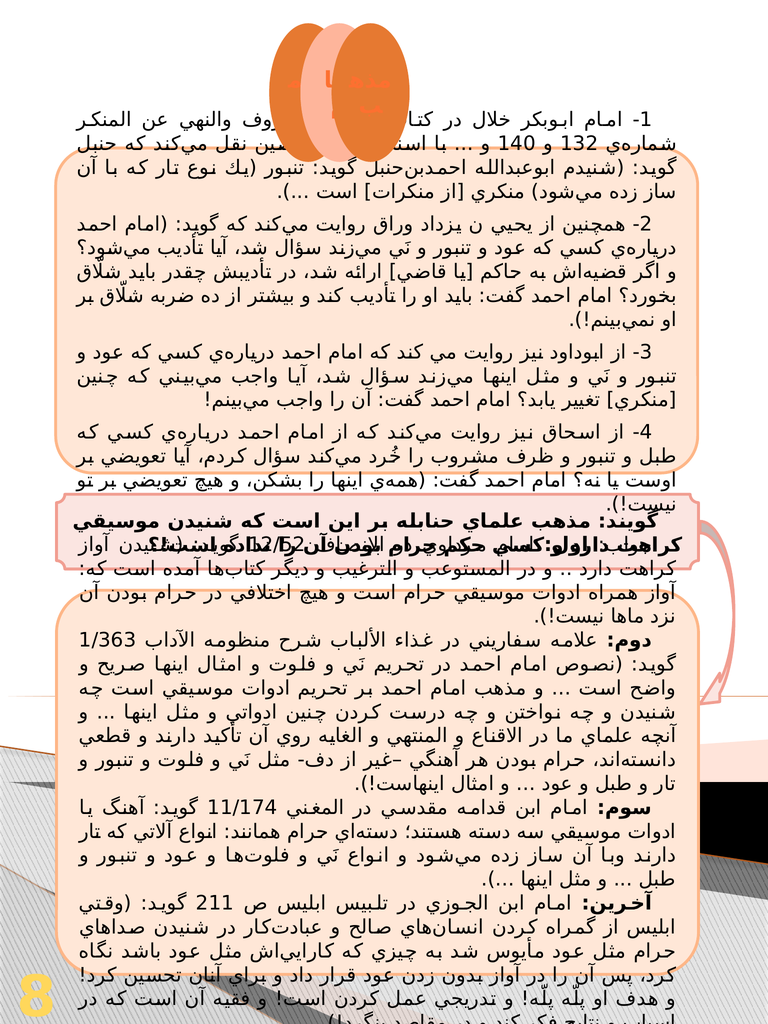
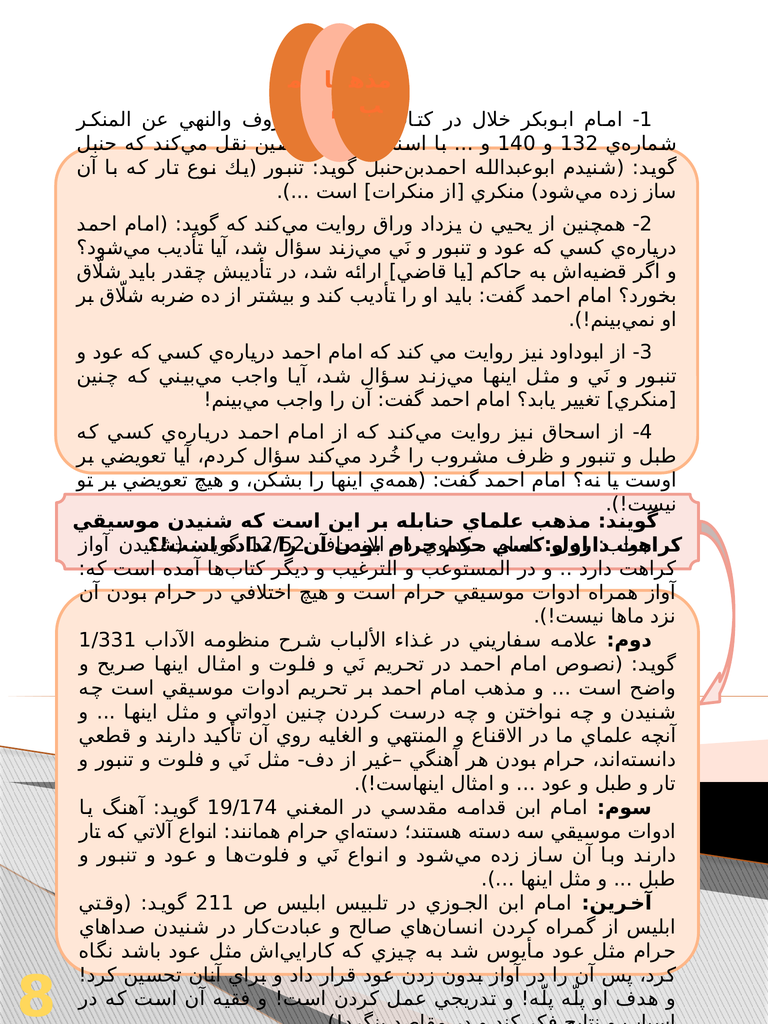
1/363: 1/363 -> 1/331 (108, 640)
11/174: 11/174 -> 19/174 (242, 808)
